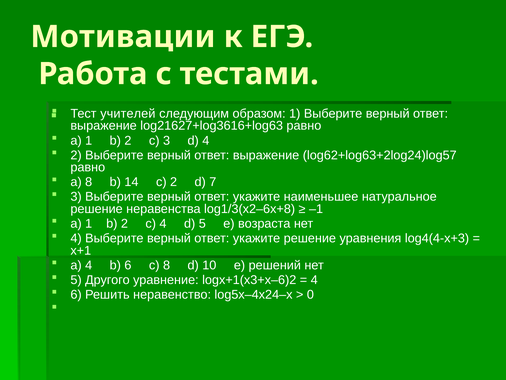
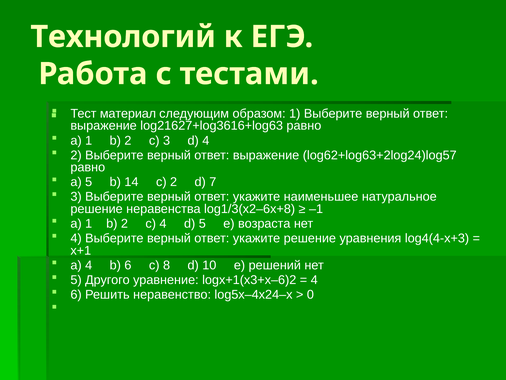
Мотивации: Мотивации -> Технологий (123, 37)
учителей: учителей -> материал (128, 114)
a 8: 8 -> 5 (89, 182)
